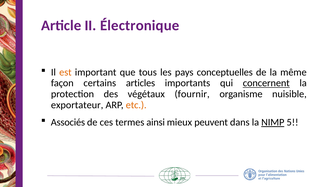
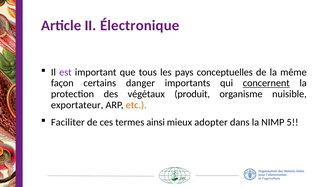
est colour: orange -> purple (65, 72)
articles: articles -> danger (140, 83)
fournir: fournir -> produit (192, 94)
Associés: Associés -> Faciliter (68, 122)
peuvent: peuvent -> adopter (211, 122)
NIMP underline: present -> none (273, 122)
